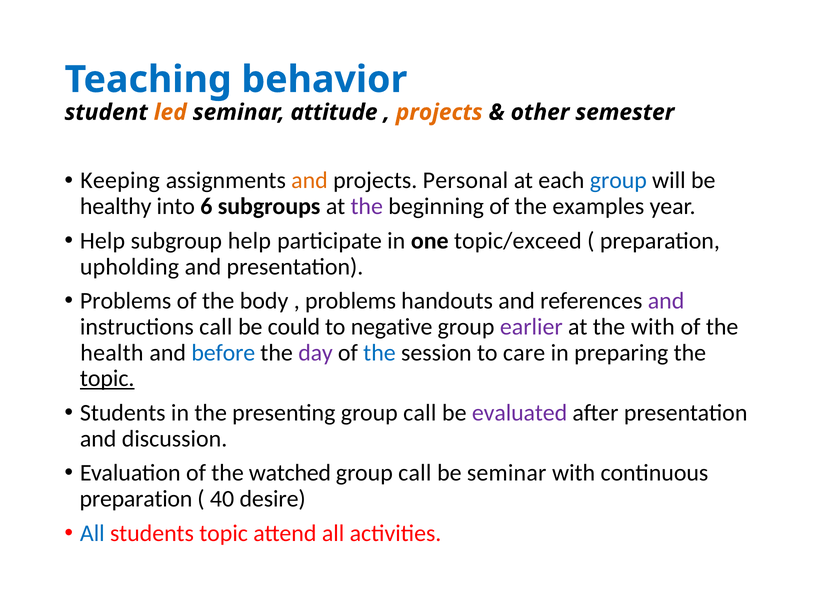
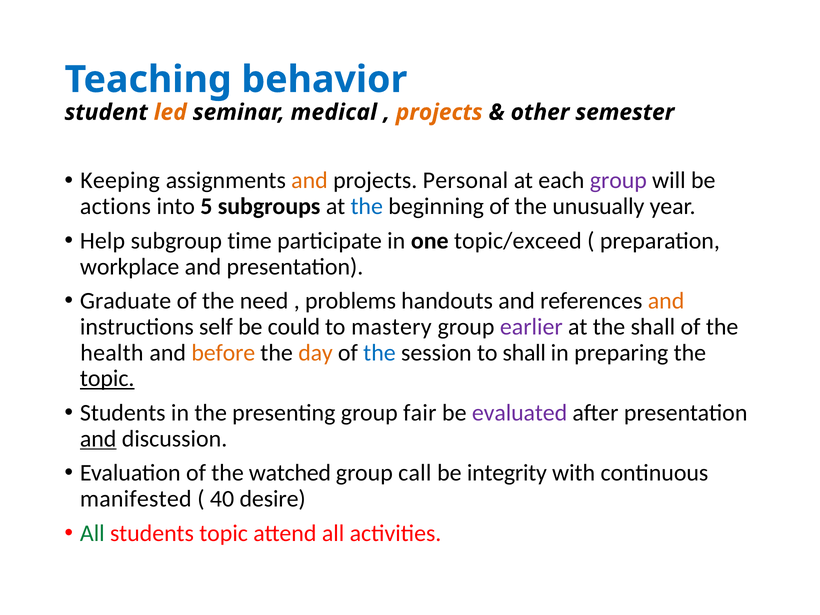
attitude: attitude -> medical (334, 112)
group colour: blue -> purple (618, 181)
healthy: healthy -> actions (115, 206)
6: 6 -> 5 (206, 206)
the colour: purple -> blue (367, 206)
examples: examples -> unusually (598, 206)
subgroup help: help -> time (250, 241)
upholding: upholding -> workplace (130, 267)
Problems: Problems -> Graduate (126, 301)
body: body -> need (264, 301)
and colour: purple -> orange (666, 301)
instructions call: call -> self (216, 327)
negative: negative -> mastery (391, 327)
the with: with -> shall (653, 327)
before colour: blue -> orange (223, 353)
day colour: purple -> orange (316, 353)
to care: care -> shall (524, 353)
presenting group call: call -> fair (420, 413)
and underline: none -> present (98, 439)
be seminar: seminar -> integrity (507, 473)
preparation: preparation -> manifested (136, 499)
All colour: blue -> green (92, 533)
